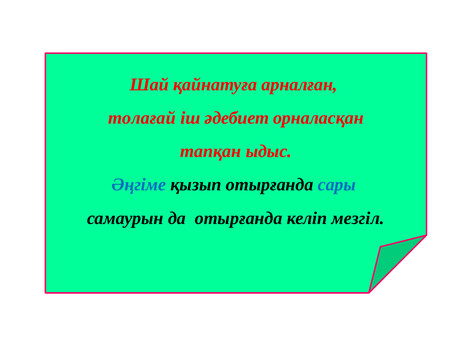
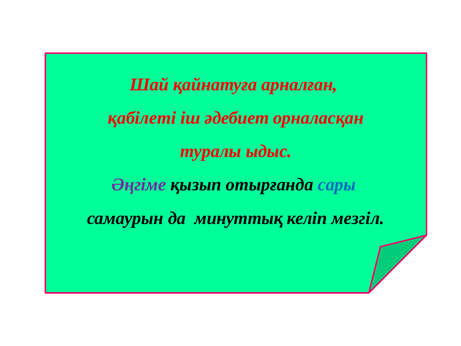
толағай: толағай -> қабілеті (142, 118)
тапқан: тапқан -> туралы (211, 151)
Әңгіме colour: blue -> purple (139, 185)
да отырғанда: отырғанда -> минуттық (239, 218)
